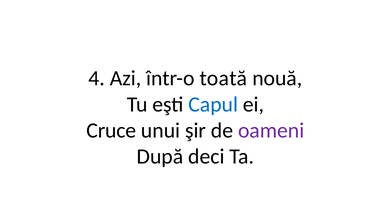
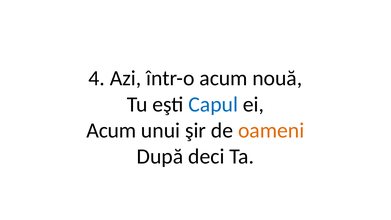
într-o toată: toată -> acum (223, 78)
Cruce: Cruce -> Acum (111, 130)
oameni colour: purple -> orange (271, 130)
